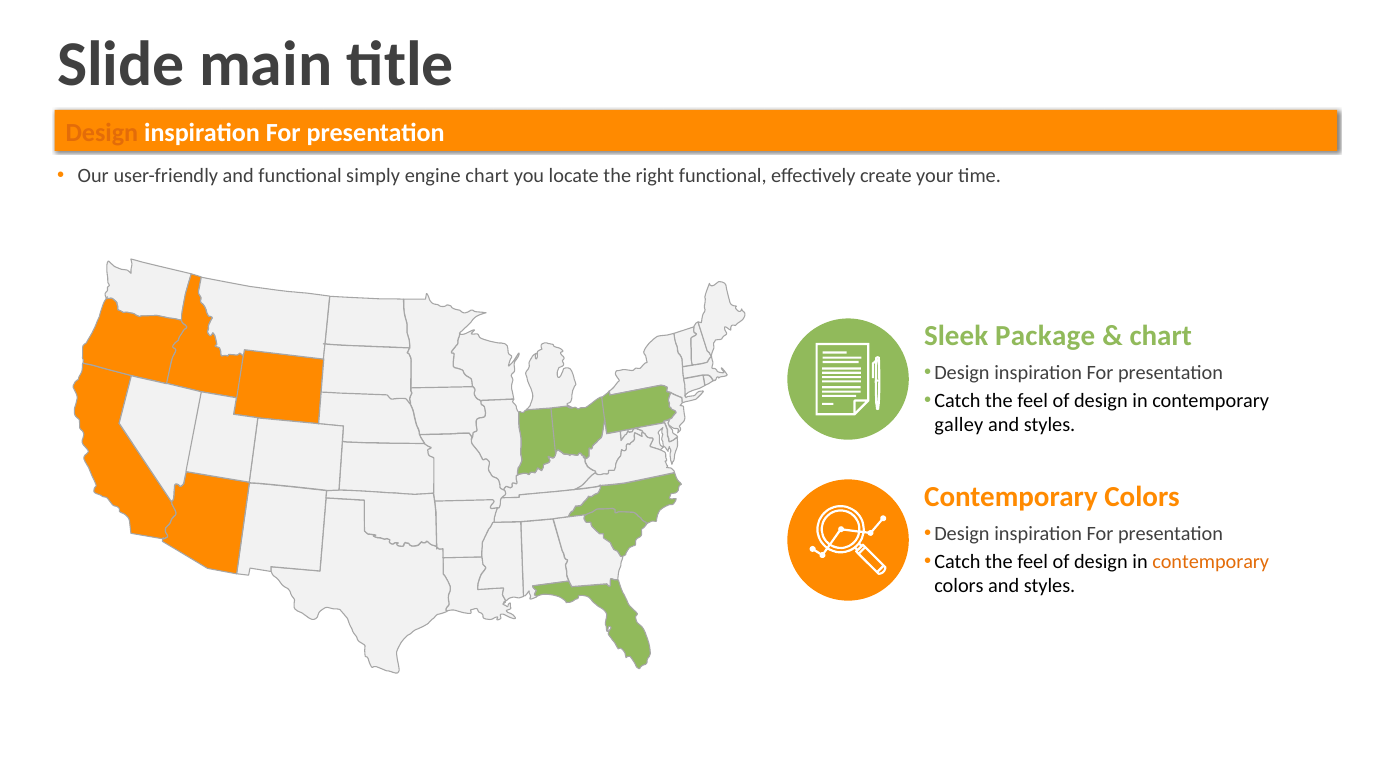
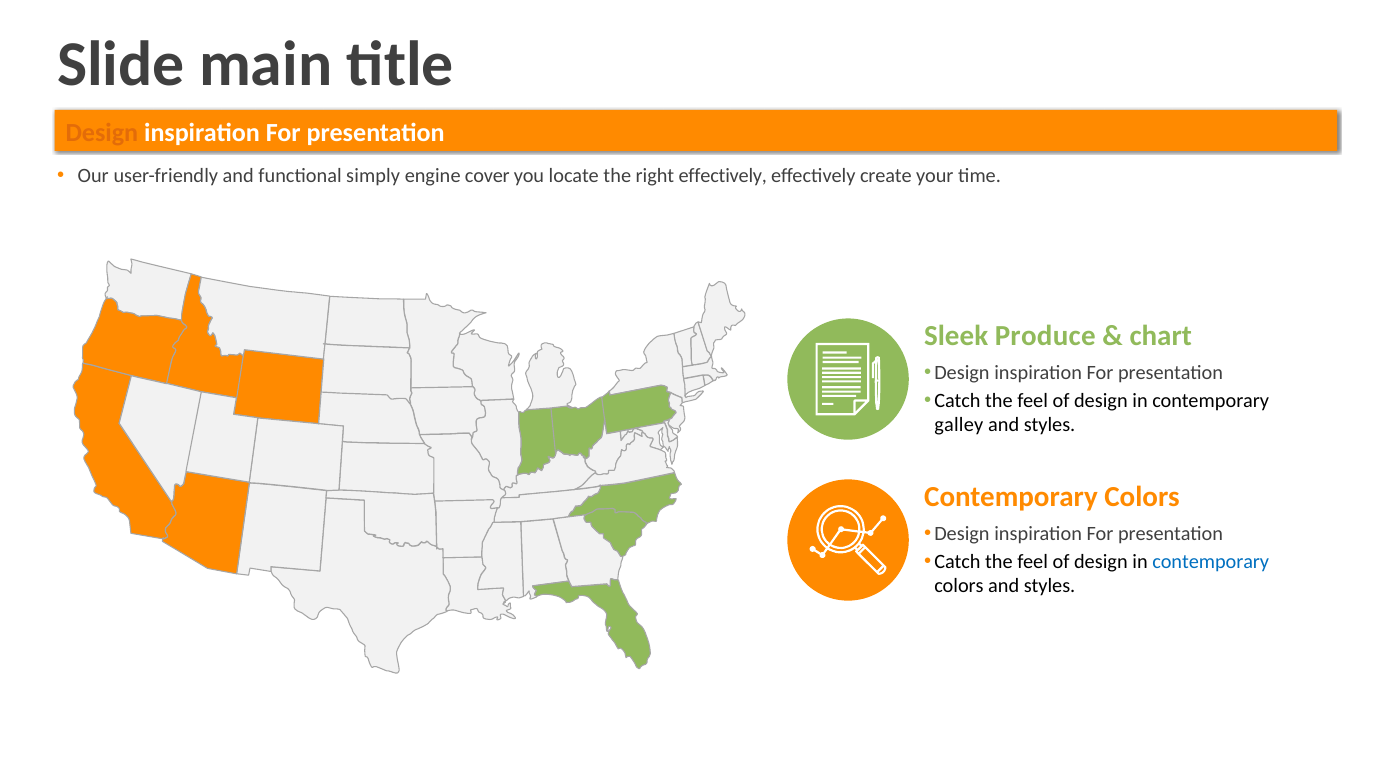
engine chart: chart -> cover (487, 176)
right functional: functional -> effectively (723, 176)
Package: Package -> Produce (1045, 336)
contemporary colour: orange -> blue (1211, 562)
